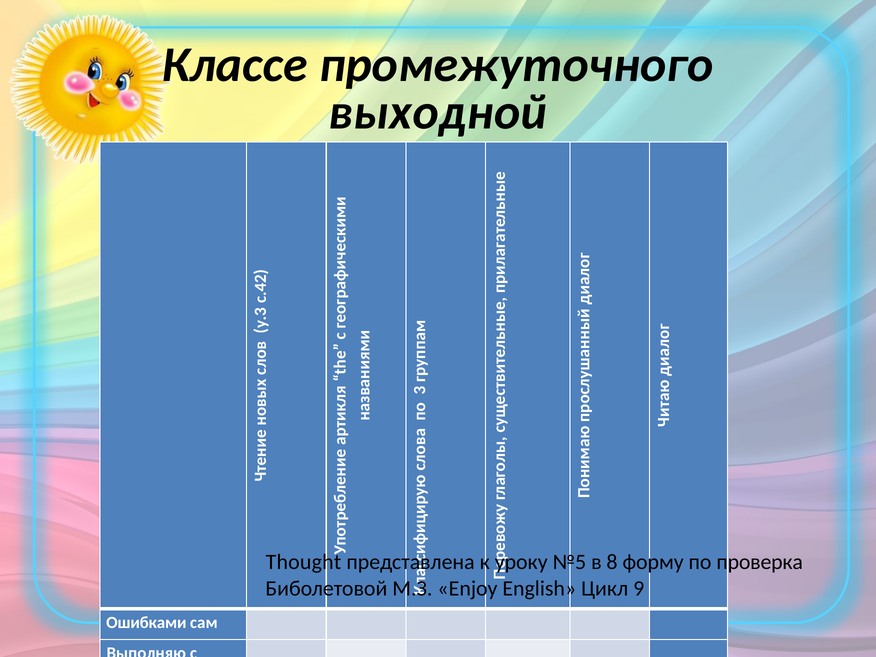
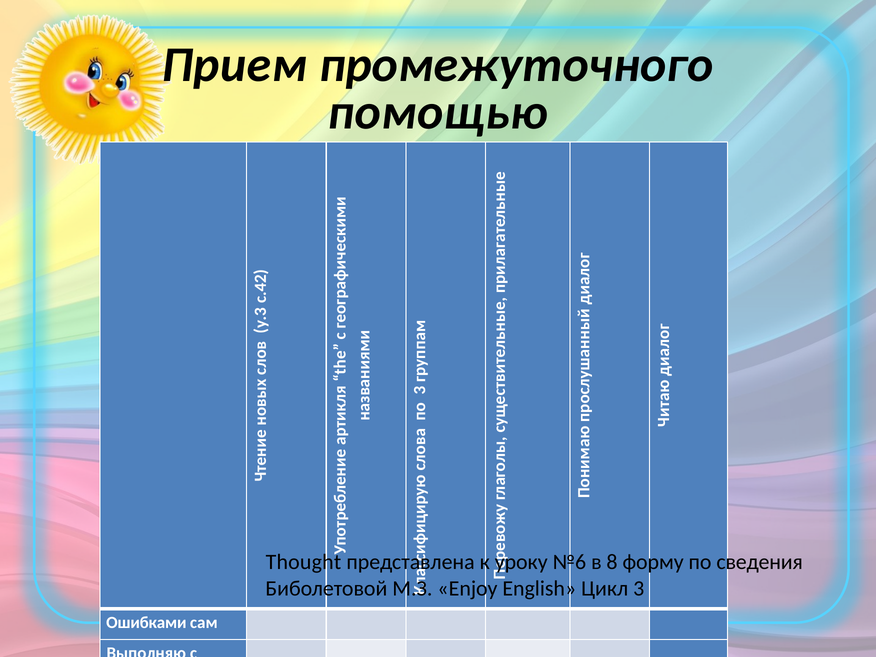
Классе: Классе -> Прием (234, 65)
выходной: выходной -> помощью (438, 112)
№5: №5 -> №6 (569, 562)
проверка: проверка -> сведения (760, 562)
Цикл 9: 9 -> 3 (639, 588)
